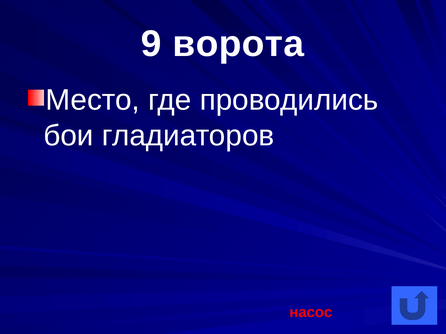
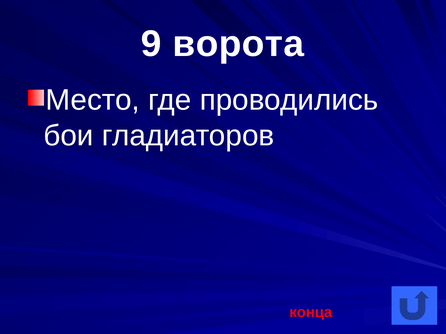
насос: насос -> конца (311, 313)
